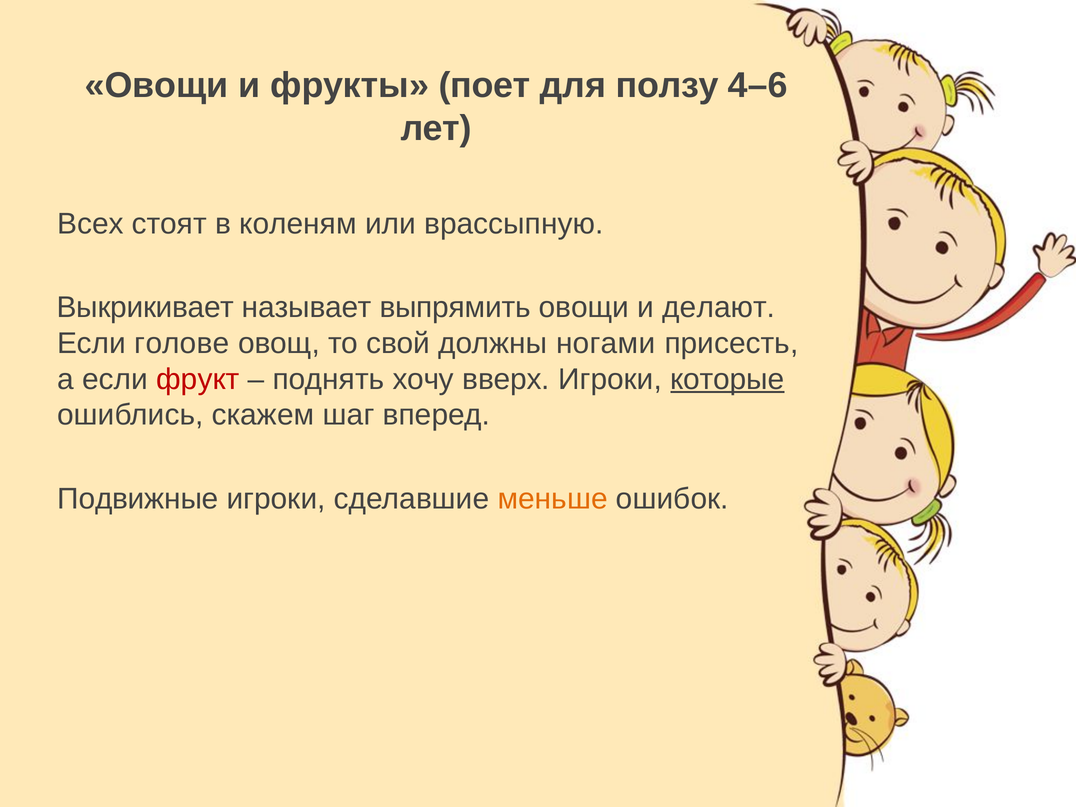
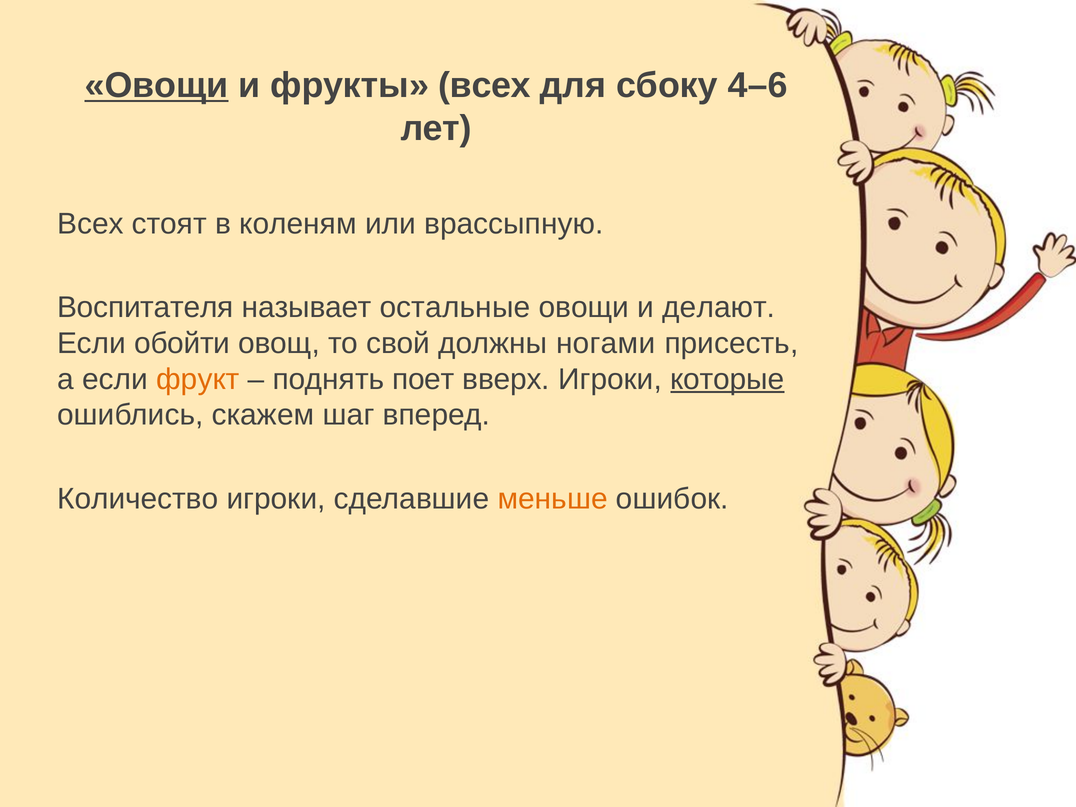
Овощи underline: none -> present (157, 86)
фрукты поет: поет -> всех (485, 86)
ползу: ползу -> сбоку (667, 86)
Выкрикивает: Выкрикивает -> Воспитателя (145, 307)
выпрямить: выпрямить -> остальные (455, 307)
голове: голове -> обойти (182, 343)
фрукт colour: red -> orange (198, 379)
хочу: хочу -> поет (423, 379)
Подвижные: Подвижные -> Количество (138, 499)
